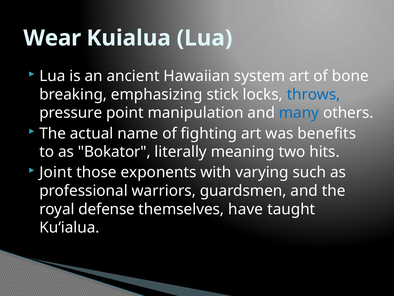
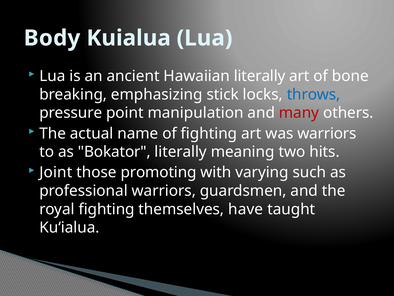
Wear: Wear -> Body (52, 38)
Hawaiian system: system -> literally (260, 76)
many colour: blue -> red (299, 113)
was benefits: benefits -> warriors (327, 133)
exponents: exponents -> promoting (159, 172)
royal defense: defense -> fighting (107, 209)
